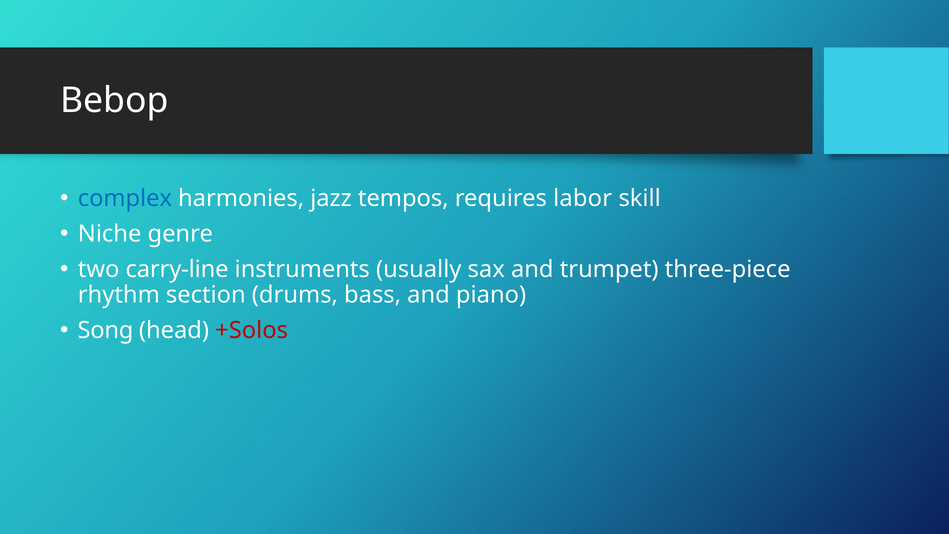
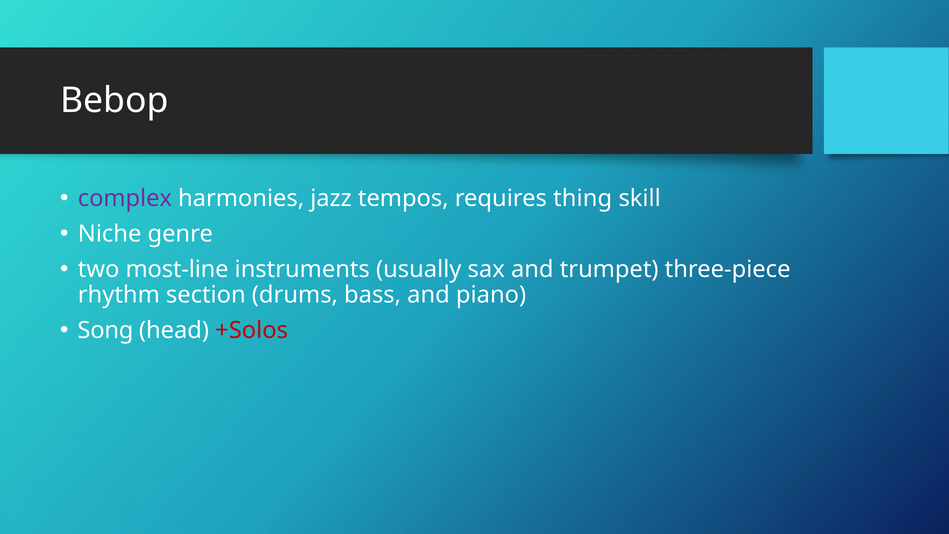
complex colour: blue -> purple (125, 198)
labor: labor -> thing (583, 198)
carry-line: carry-line -> most-line (177, 269)
